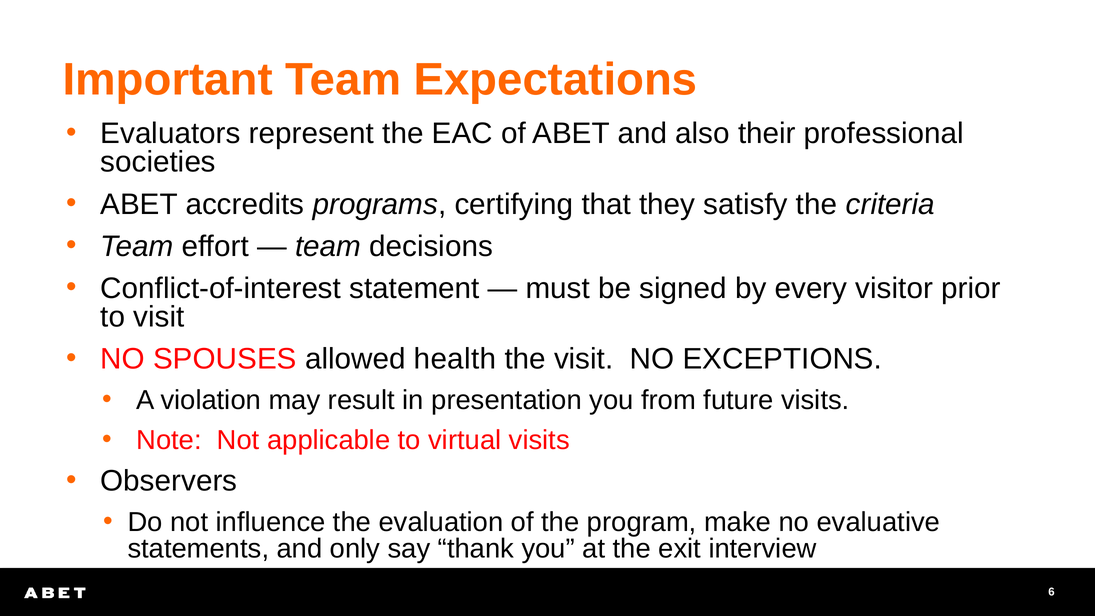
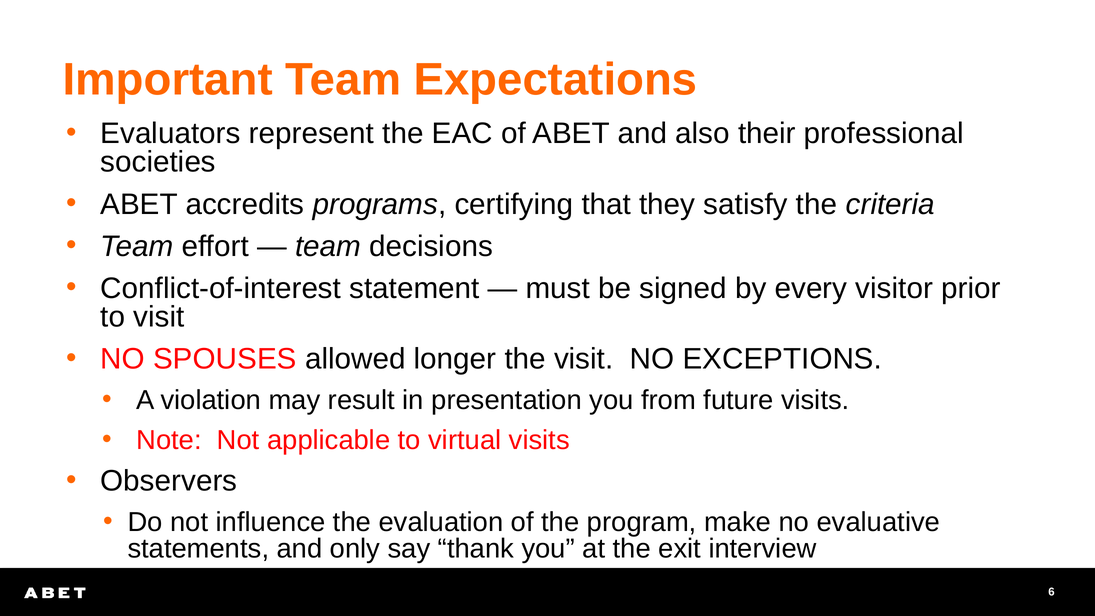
health: health -> longer (455, 359)
